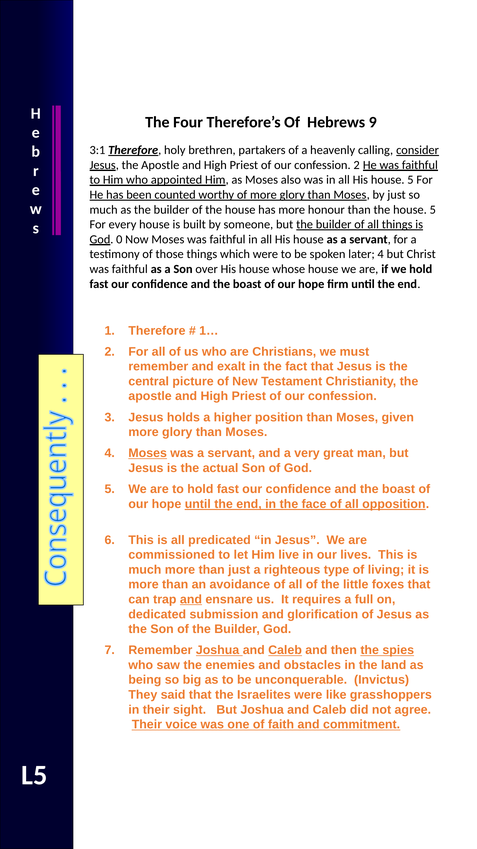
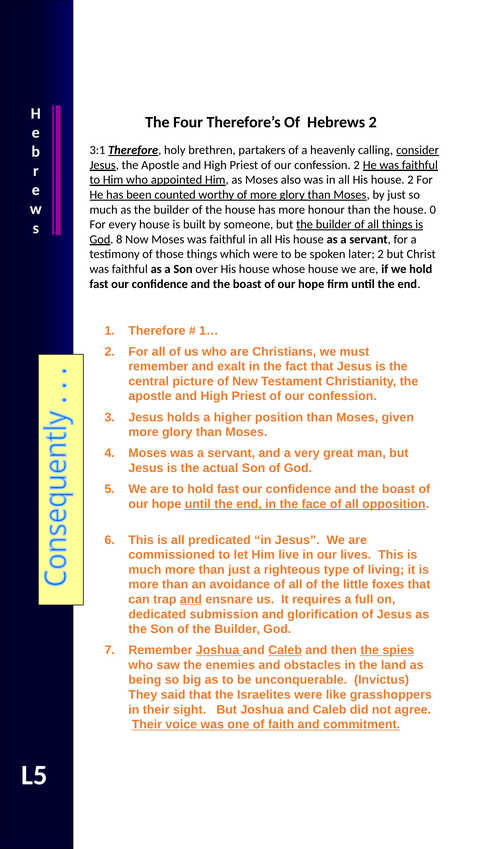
Hebrews 9: 9 -> 2 (373, 122)
His house 5: 5 -> 2 (410, 180)
the house 5: 5 -> 0 (433, 209)
0: 0 -> 8 (119, 239)
later 4: 4 -> 2 (381, 254)
Moses underline: present -> none (148, 453)
